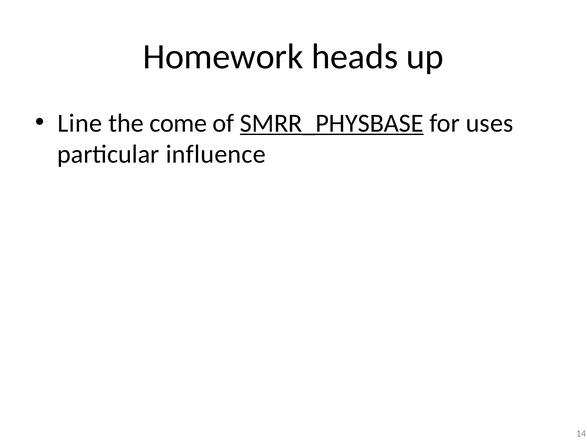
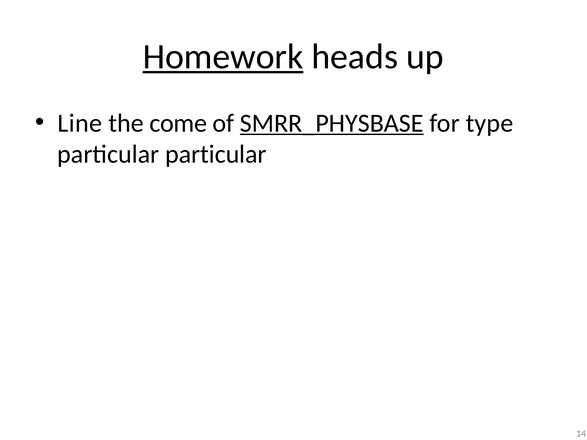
Homework underline: none -> present (223, 57)
uses: uses -> type (490, 123)
particular influence: influence -> particular (216, 154)
